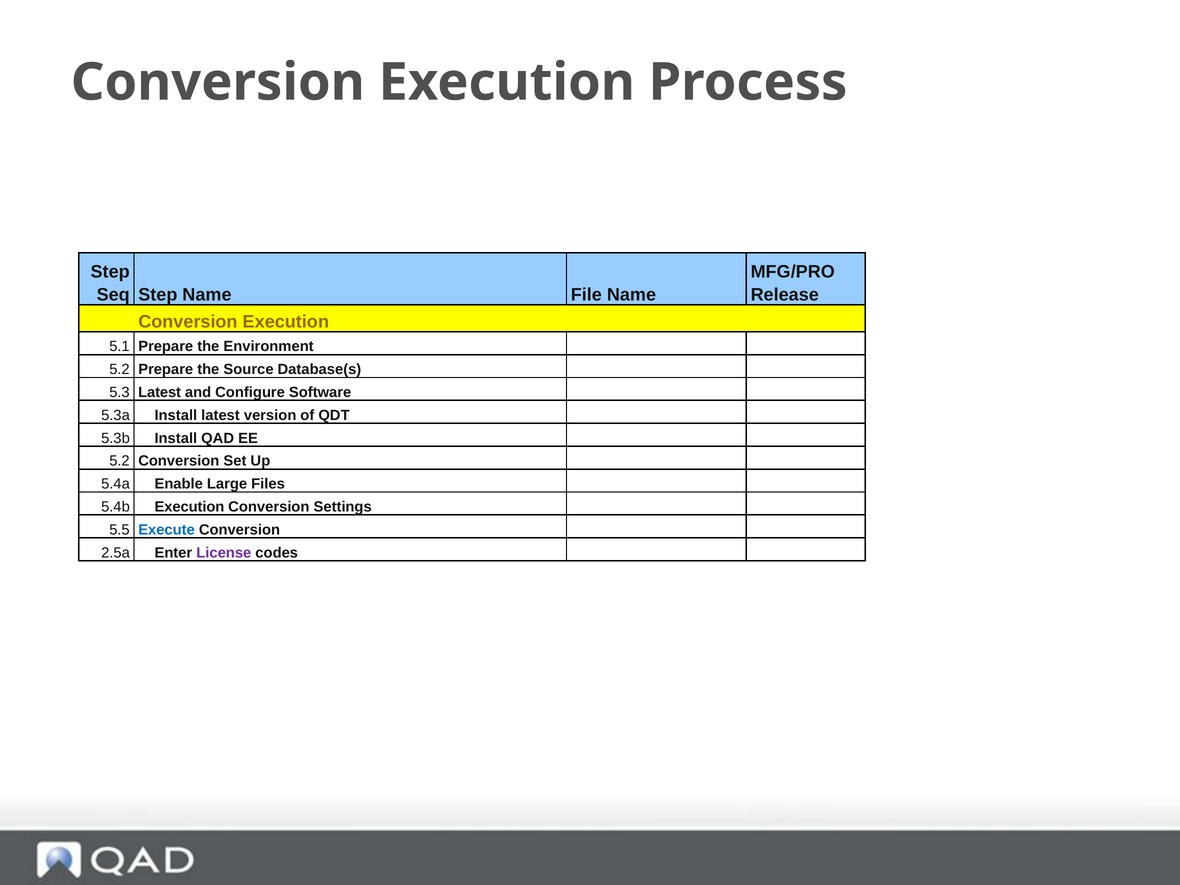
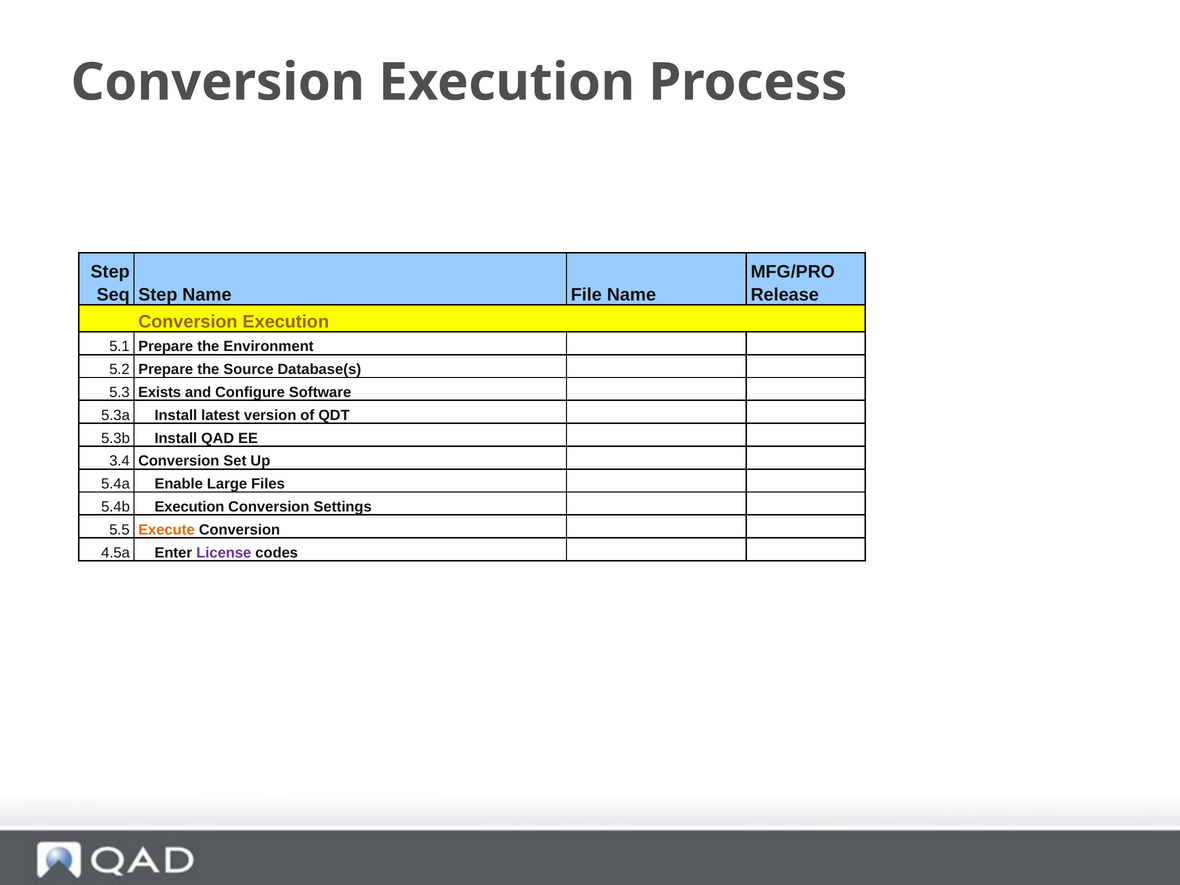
5.3 Latest: Latest -> Exists (160, 392)
5.2: 5.2 -> 3.4 (119, 461)
Execute colour: blue -> orange (167, 530)
2.5a: 2.5a -> 4.5a (116, 553)
